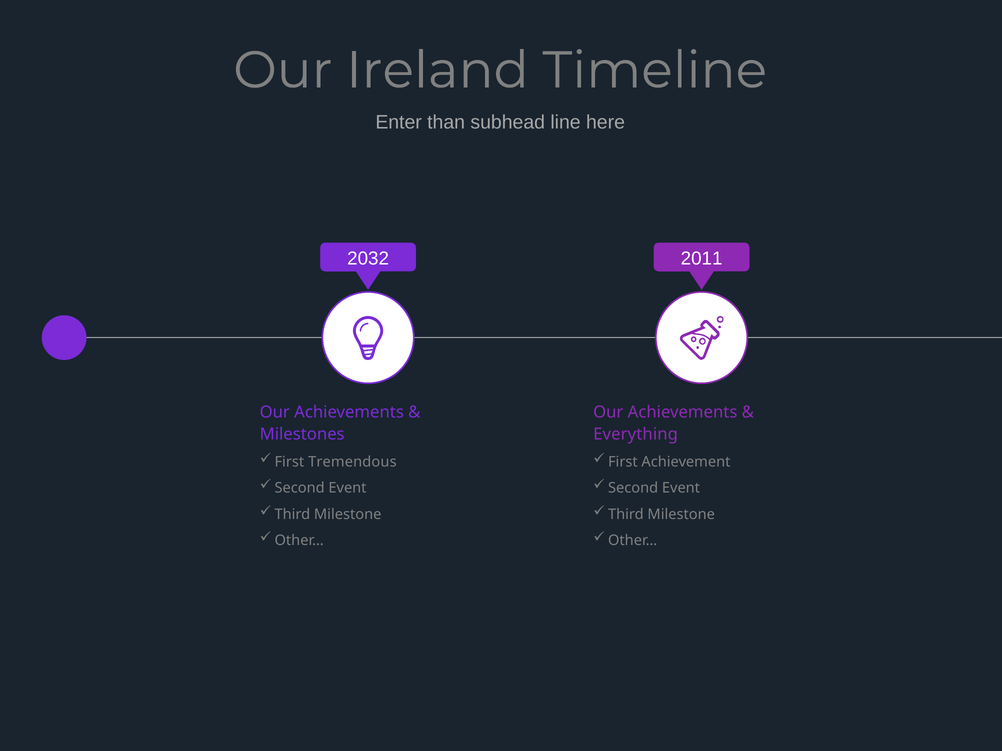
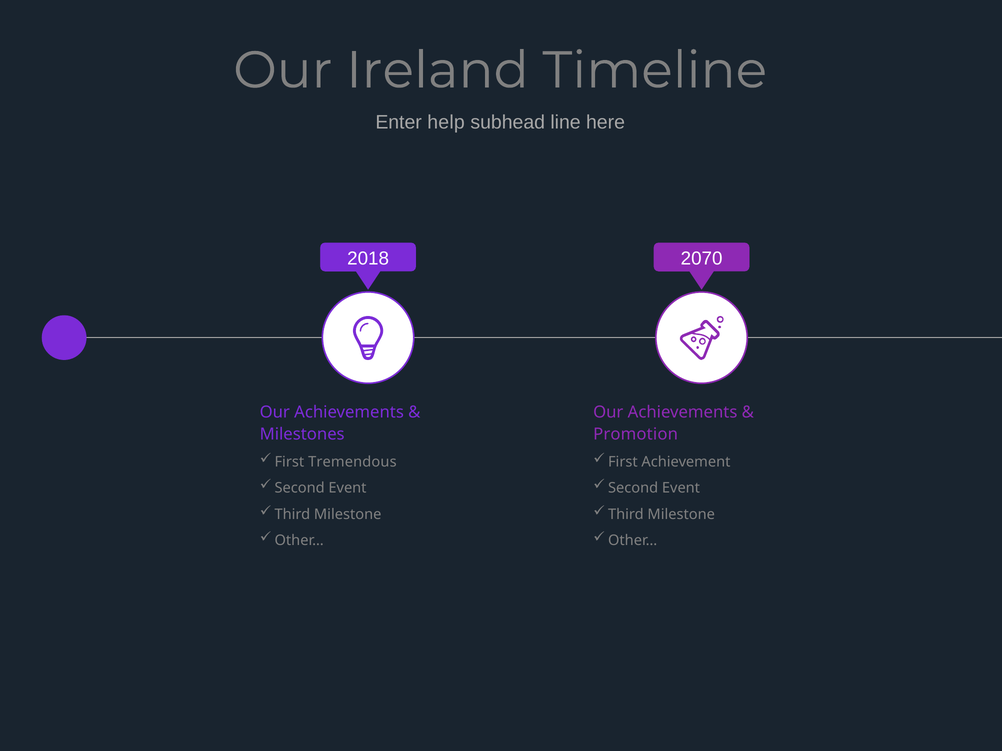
than: than -> help (446, 122)
2032: 2032 -> 2018 (368, 258)
2011: 2011 -> 2070 (702, 258)
Everything: Everything -> Promotion (636, 435)
